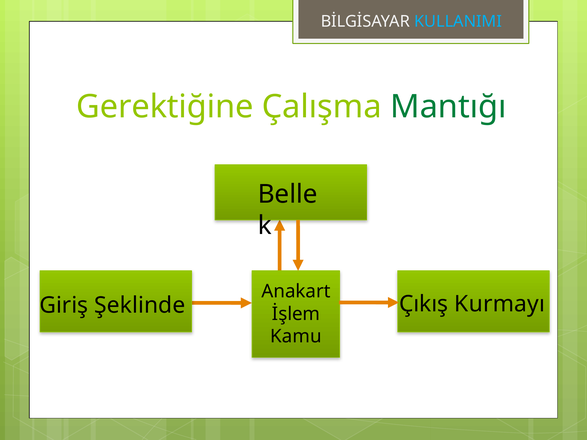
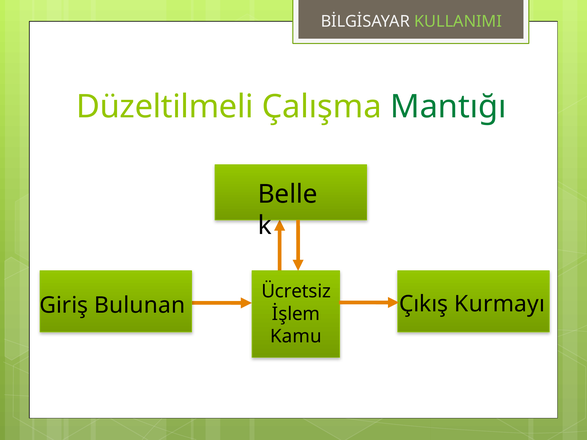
KULLANIMI colour: light blue -> light green (458, 21)
Gerektiğine: Gerektiğine -> Düzeltilmeli (165, 107)
Anakart: Anakart -> Ücretsiz (296, 292)
Şeklinde: Şeklinde -> Bulunan (140, 305)
